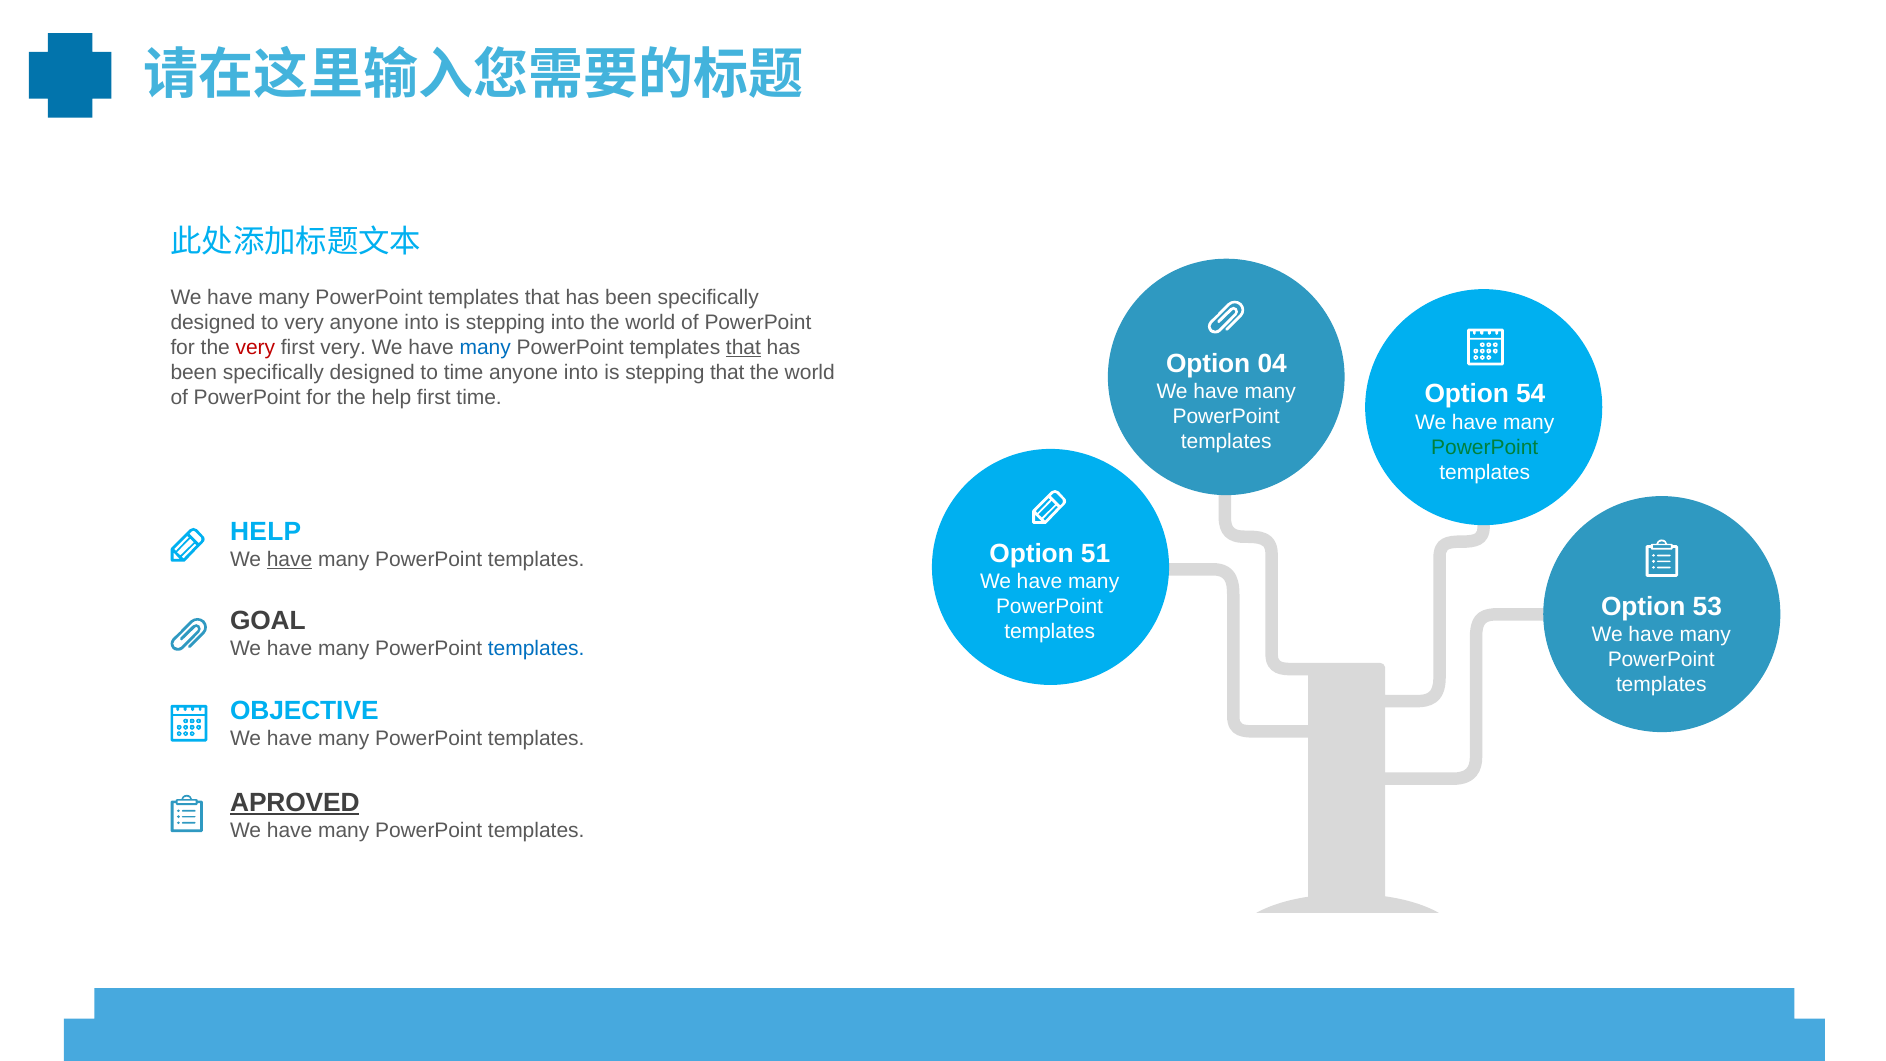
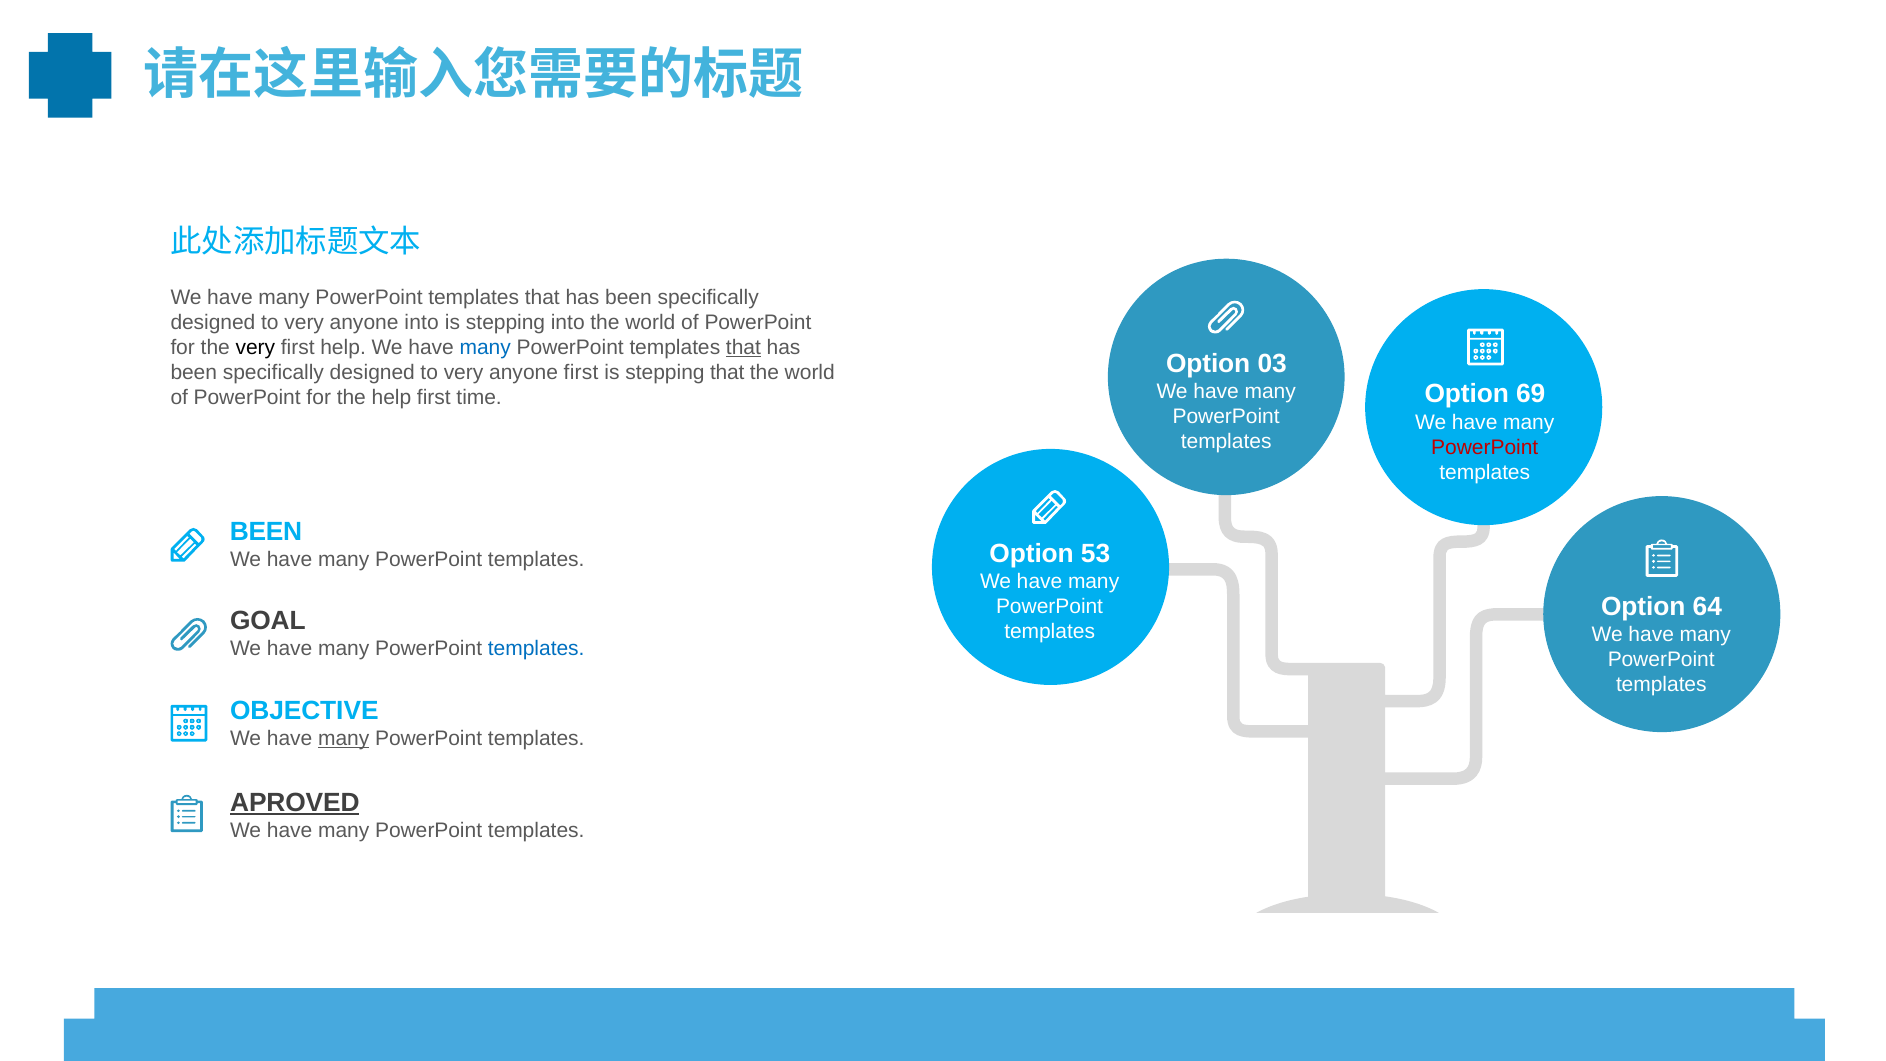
very colour: red -> black (255, 348)
first very: very -> help (343, 348)
04: 04 -> 03 (1272, 364)
time: time -> very (464, 373)
into: into -> first (581, 373)
54: 54 -> 69 (1531, 394)
PowerPoint colour: green -> red (1485, 447)
HELP: HELP -> BEEN (266, 532)
51: 51 -> 53 (1096, 554)
have underline: present -> none (290, 560)
53: 53 -> 64 (1707, 607)
many underline: none -> present (344, 739)
